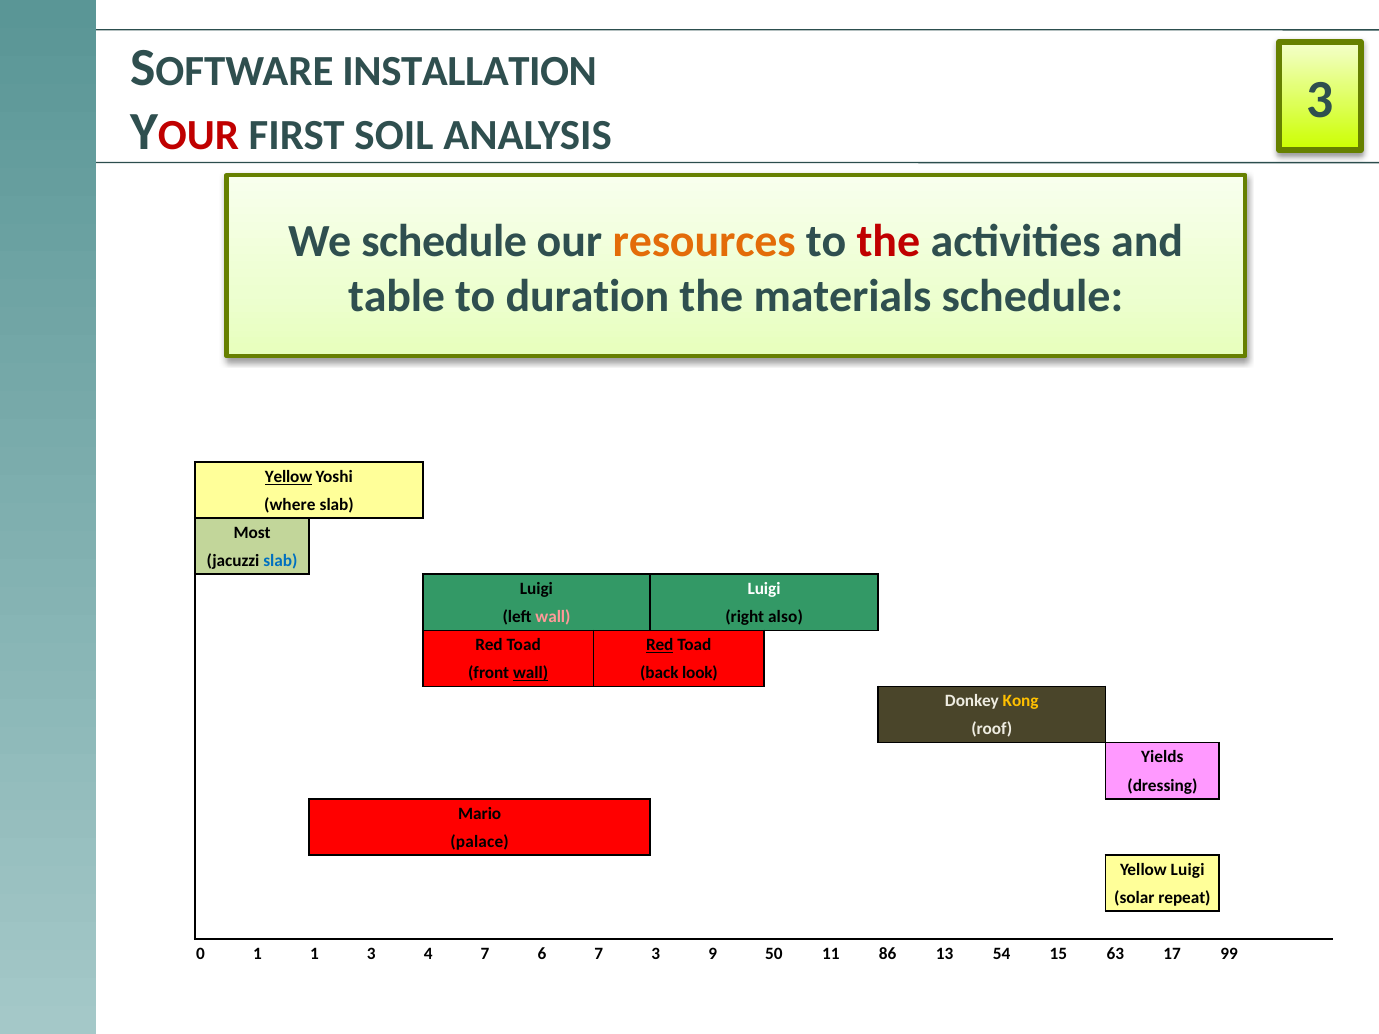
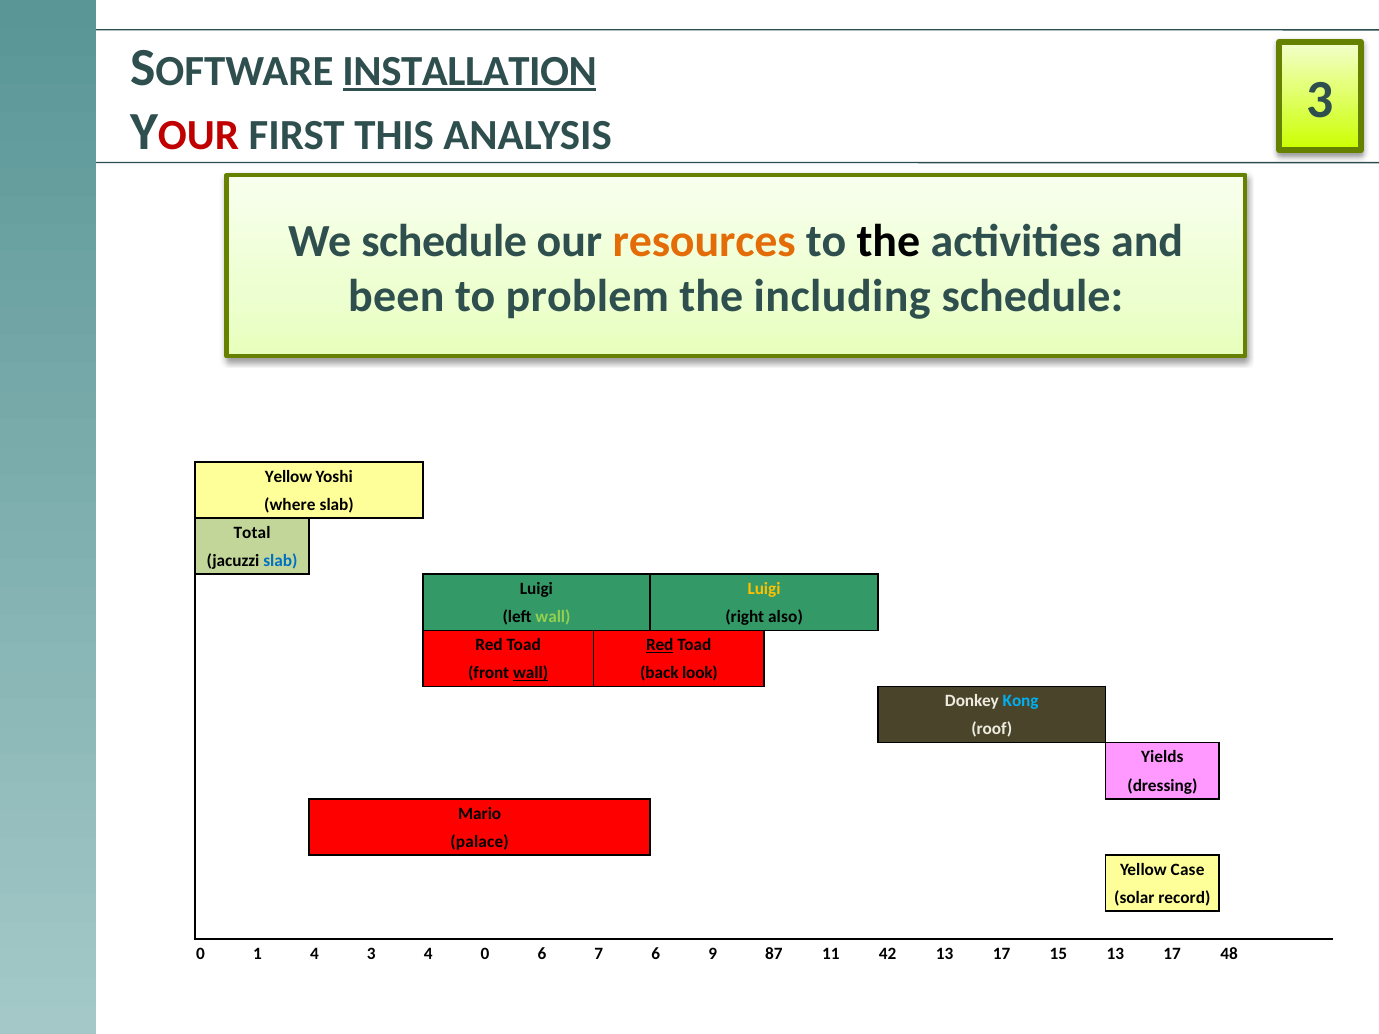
INSTALLATION underline: none -> present (470, 71)
SOIL: SOIL -> THIS (394, 136)
the colour: red -> black (888, 241)
table: table -> been (396, 297)
duration: duration -> problem (587, 297)
materials: materials -> including (842, 297)
Yellow underline: present -> none (288, 477)
Most: Most -> Total (252, 533)
Luigi colour: white -> yellow (764, 589)
wall colour: pink -> light green (553, 617)
Kong colour: yellow -> light blue (1021, 701)
Yellow Luigi: Luigi -> Case (1188, 870)
repeat: repeat -> record (1184, 898)
1 1: 1 -> 4 (314, 954)
4 7: 7 -> 0 (485, 954)
7 3: 3 -> 6 (656, 954)
50: 50 -> 87 (774, 954)
86: 86 -> 42 (888, 954)
54: 54 -> 17 (1002, 954)
15 63: 63 -> 13 (1115, 954)
99: 99 -> 48 (1229, 954)
